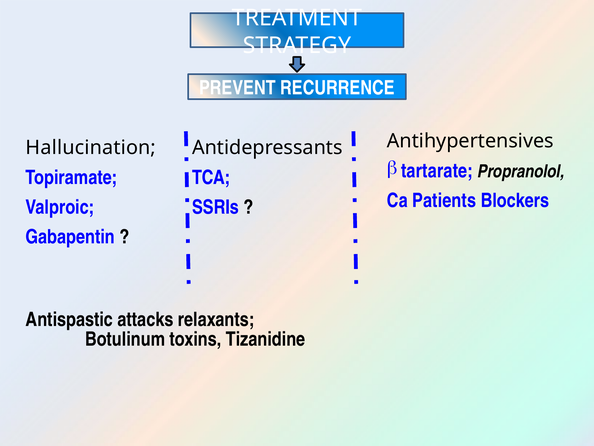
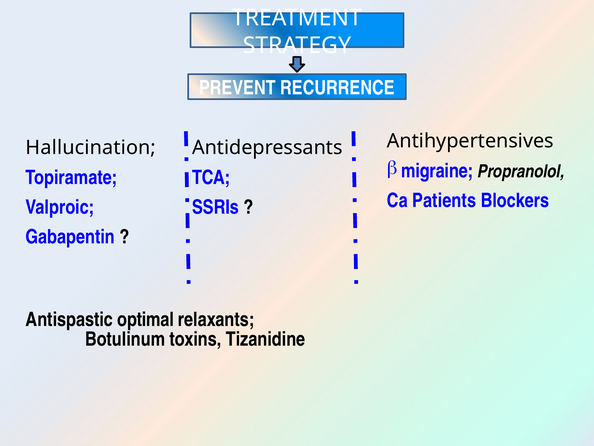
tartarate: tartarate -> migraine (437, 171)
attacks: attacks -> optimal (146, 319)
